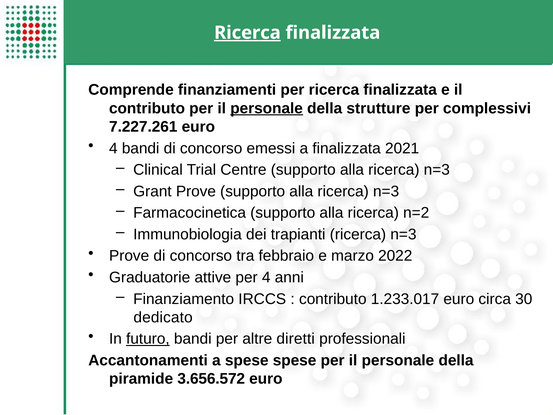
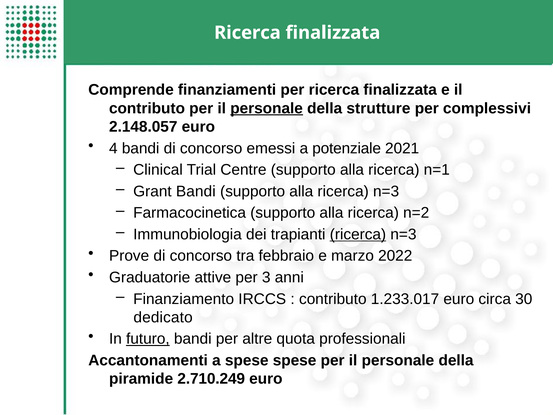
Ricerca underline: present -> none (247, 33)
7.227.261: 7.227.261 -> 2.148.057 (143, 127)
a finalizzata: finalizzata -> potenziale (347, 148)
n=3: n=3 -> n=1 (437, 170)
Grant Prove: Prove -> Bandi (196, 191)
ricerca underline: none -> present (358, 234)
per 4: 4 -> 3 (266, 277)
diretti: diretti -> quota (296, 339)
3.656.572: 3.656.572 -> 2.710.249 (211, 379)
